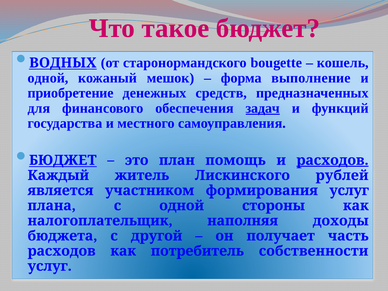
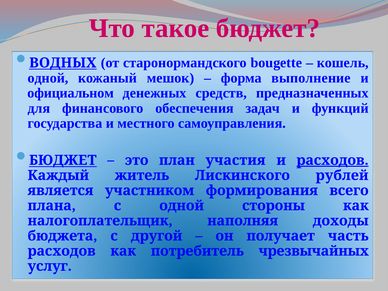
приобретение: приобретение -> официальном (71, 93)
задач underline: present -> none (263, 108)
помощь: помощь -> участия (236, 160)
формирования услуг: услуг -> всего (349, 190)
собственности: собственности -> чрезвычайных (314, 251)
